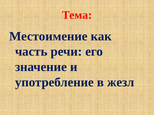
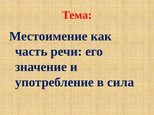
жезл: жезл -> сила (121, 83)
